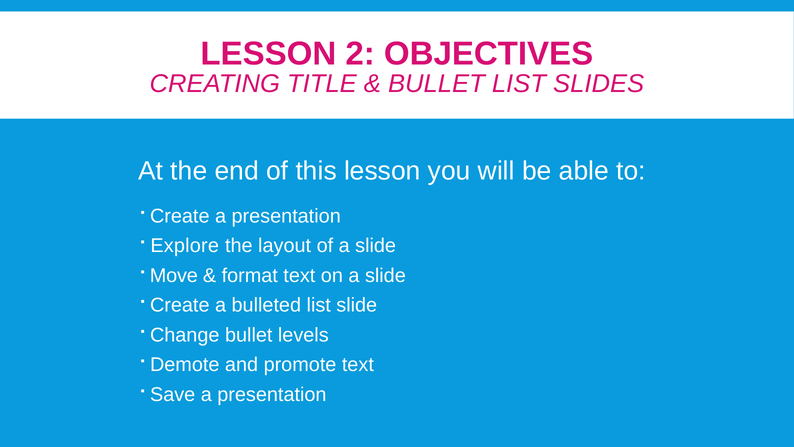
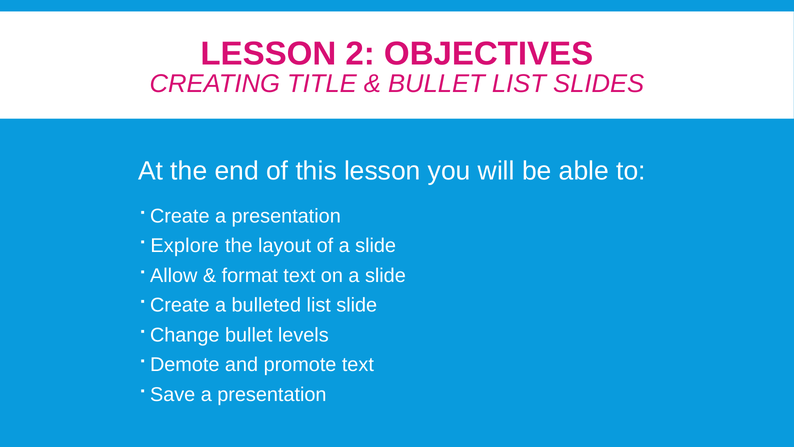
Move: Move -> Allow (174, 275)
